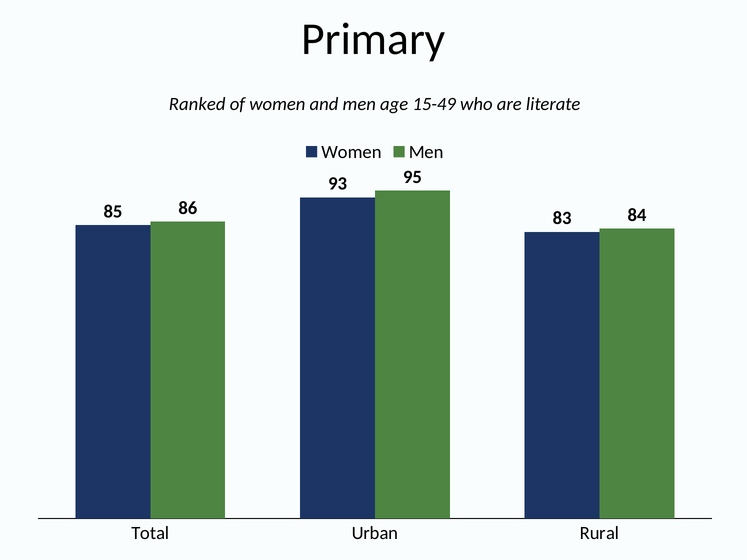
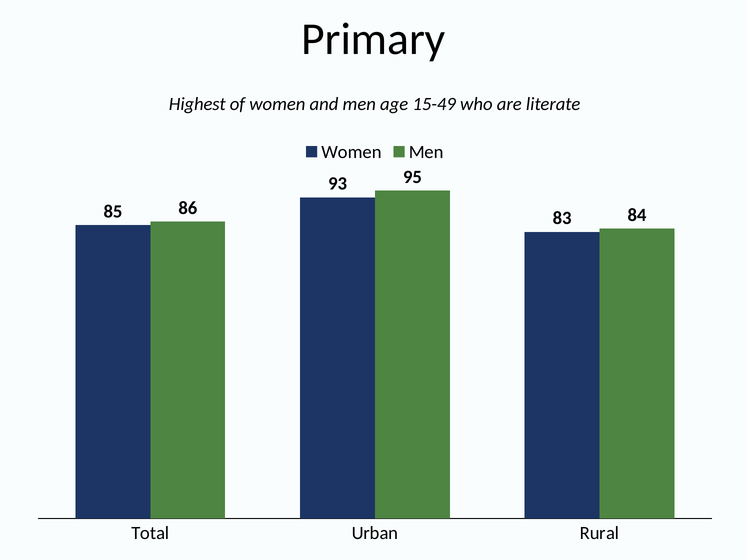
Ranked: Ranked -> Highest (197, 104)
